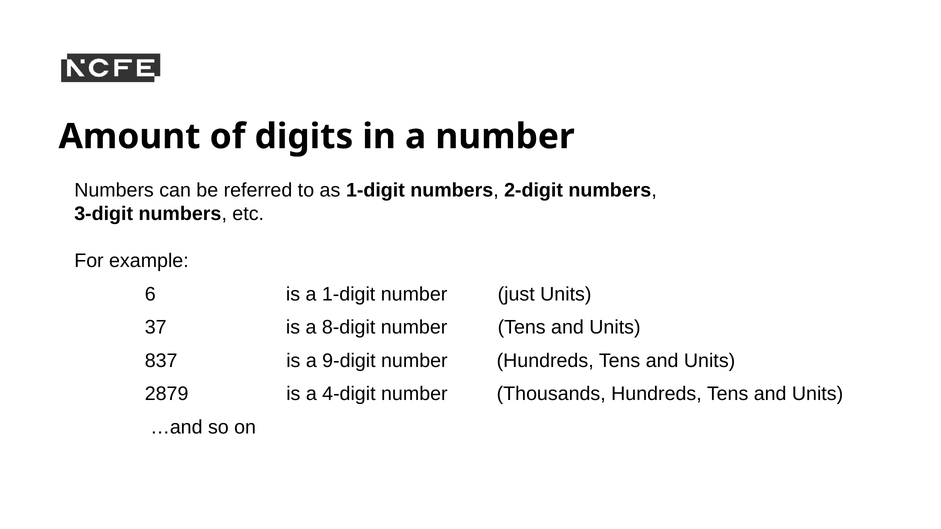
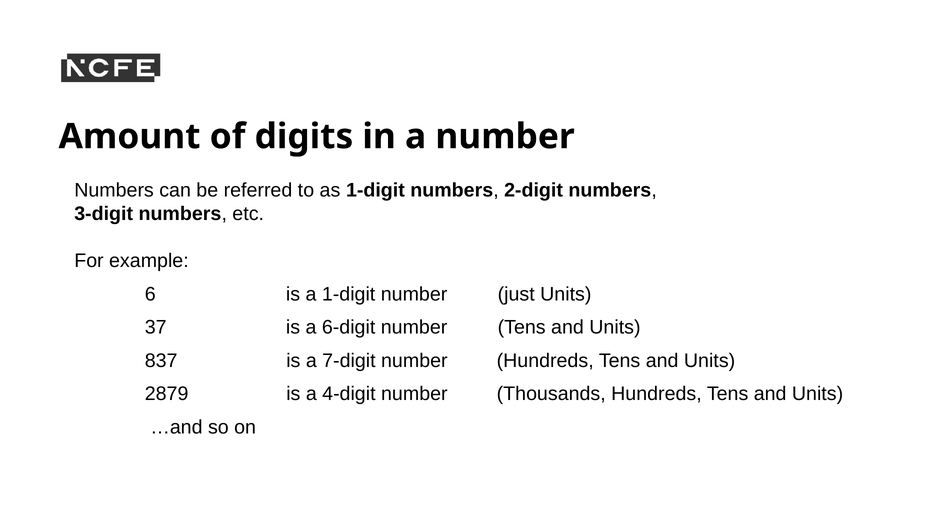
8-digit: 8-digit -> 6-digit (349, 328)
9-digit: 9-digit -> 7-digit (349, 361)
